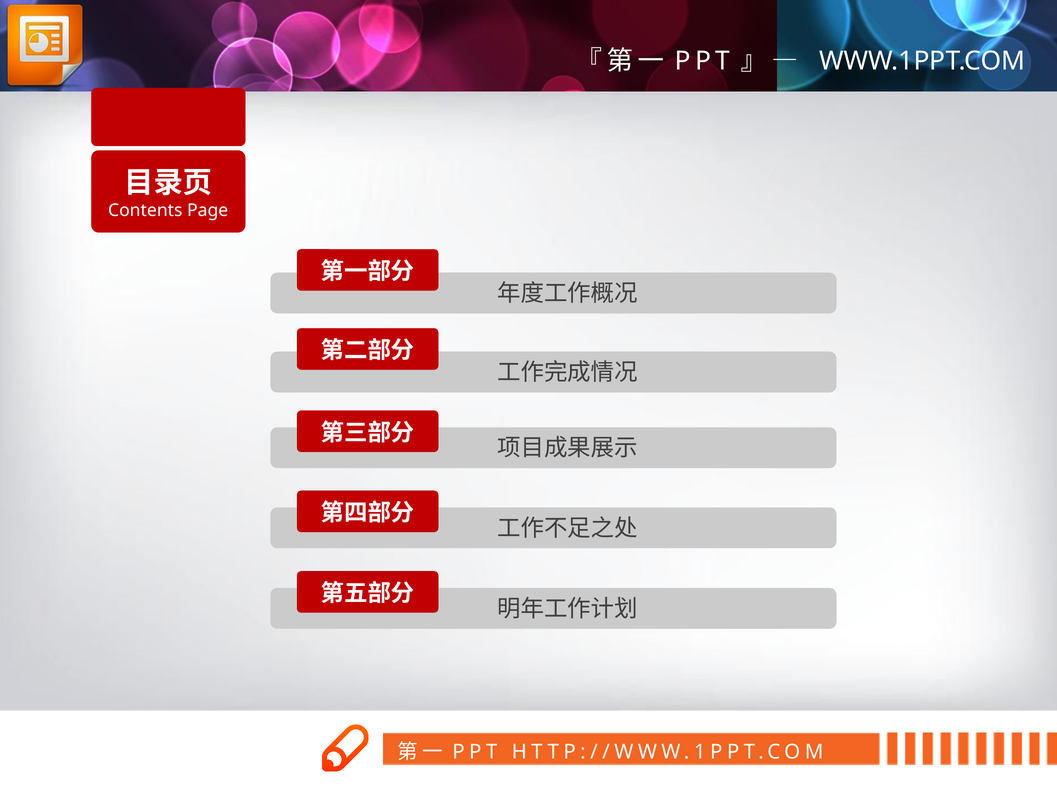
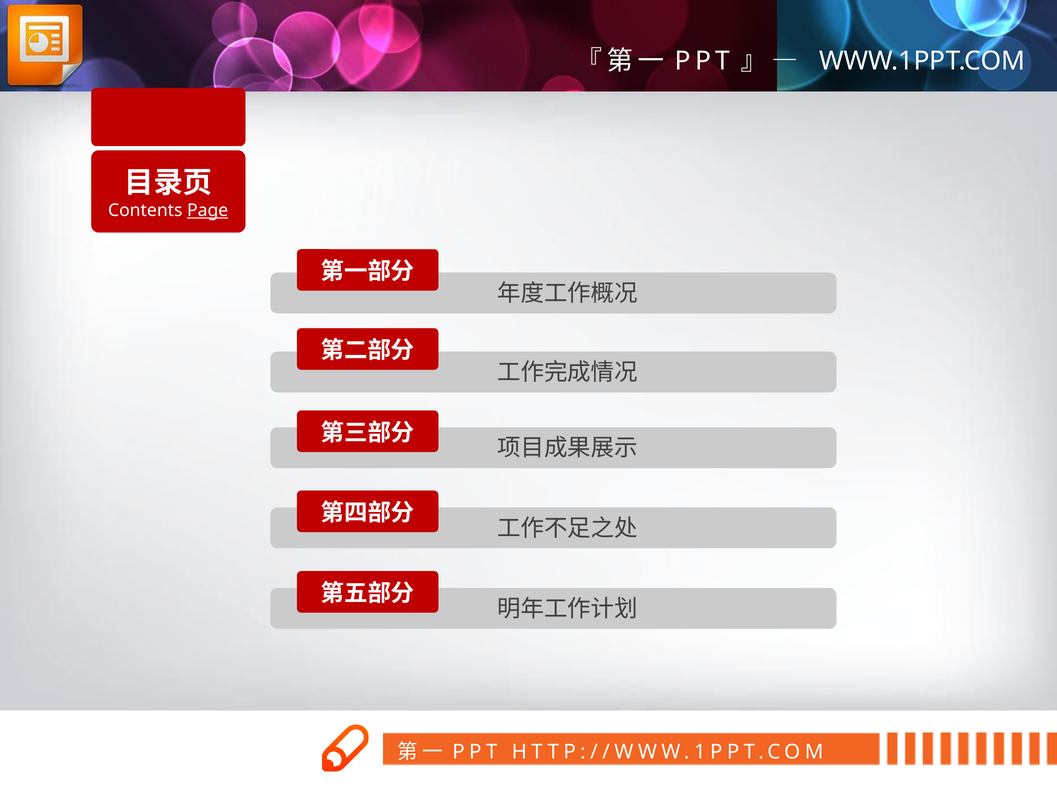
Page underline: none -> present (208, 210)
